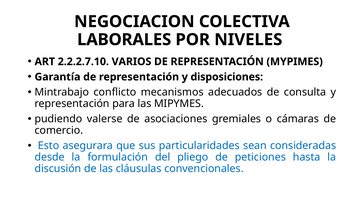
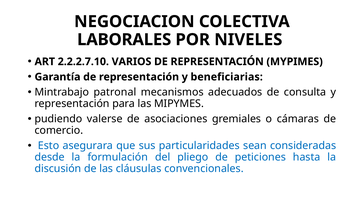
disposiciones: disposiciones -> beneficiarias (227, 77)
conflicto: conflicto -> patronal (115, 92)
